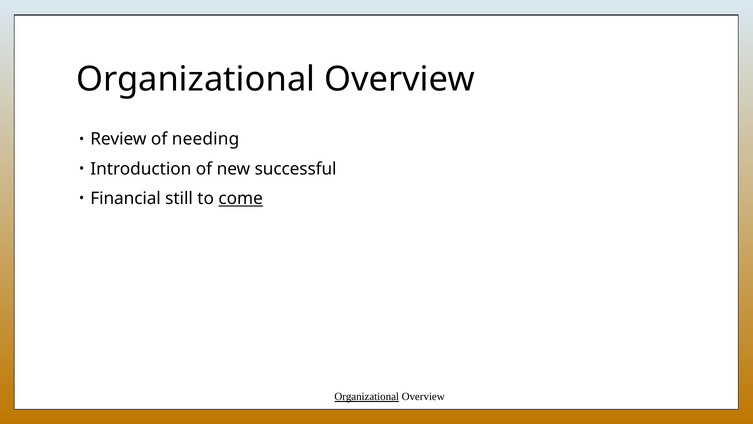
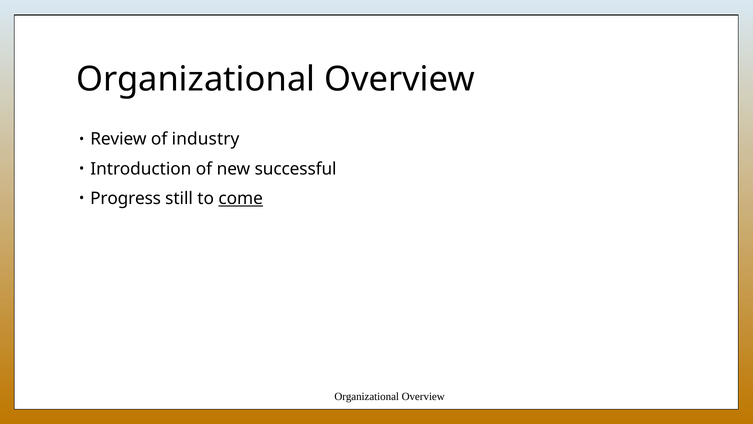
needing: needing -> industry (206, 139)
Financial: Financial -> Progress (126, 198)
Organizational underline: present -> none (367, 396)
